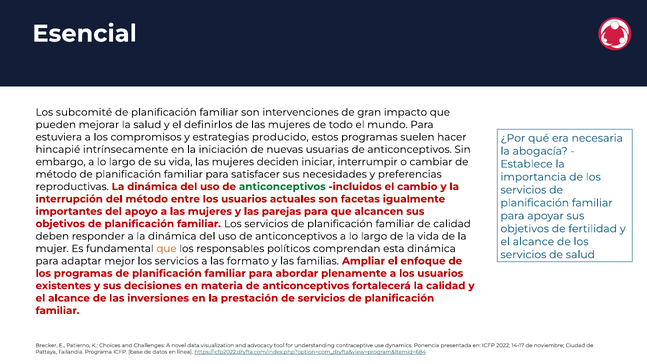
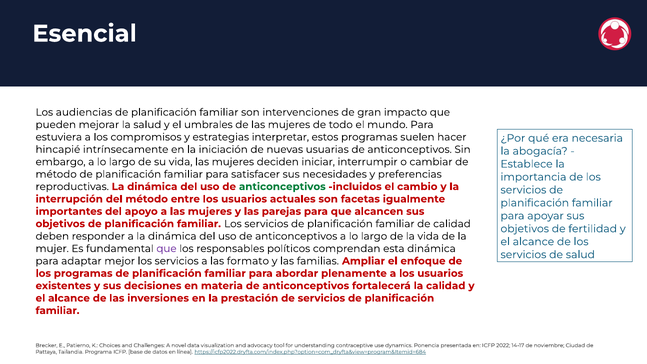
subcomité: subcomité -> audiencias (84, 112)
definirlos: definirlos -> umbrales (208, 125)
producido: producido -> interpretar (280, 137)
que colour: orange -> purple (166, 249)
